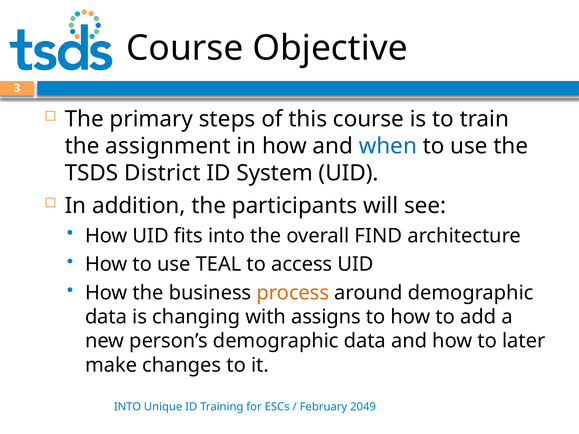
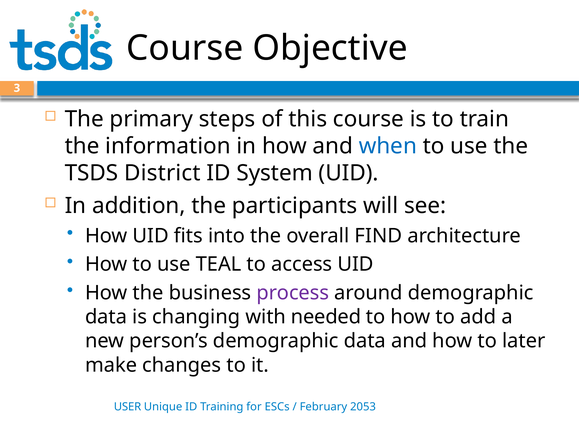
assignment: assignment -> information (168, 146)
process colour: orange -> purple (293, 293)
assigns: assigns -> needed (326, 317)
INTO: INTO -> USER (128, 407)
2049: 2049 -> 2053 (363, 407)
